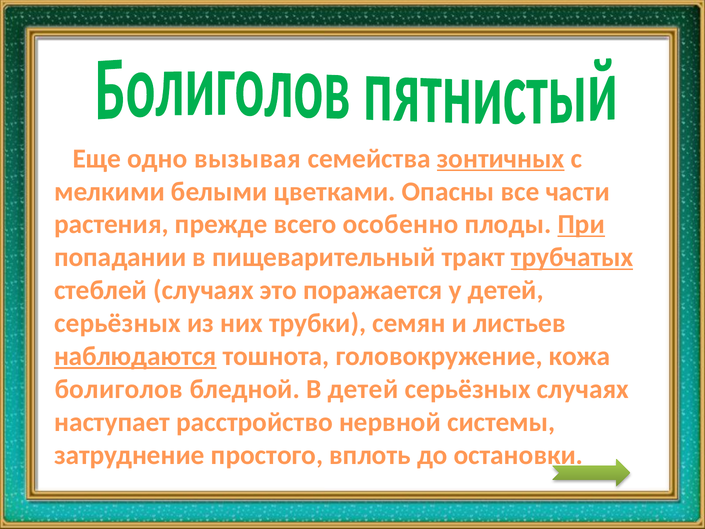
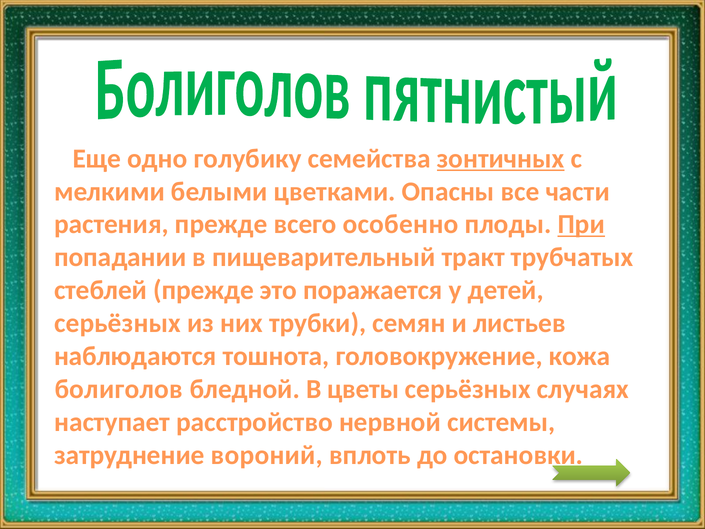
вызывая: вызывая -> голубику (248, 158)
трубчатых underline: present -> none (572, 257)
стеблей случаях: случаях -> прежде (204, 290)
наблюдаются underline: present -> none (135, 356)
В детей: детей -> цветы (363, 389)
простого: простого -> вороний (267, 455)
